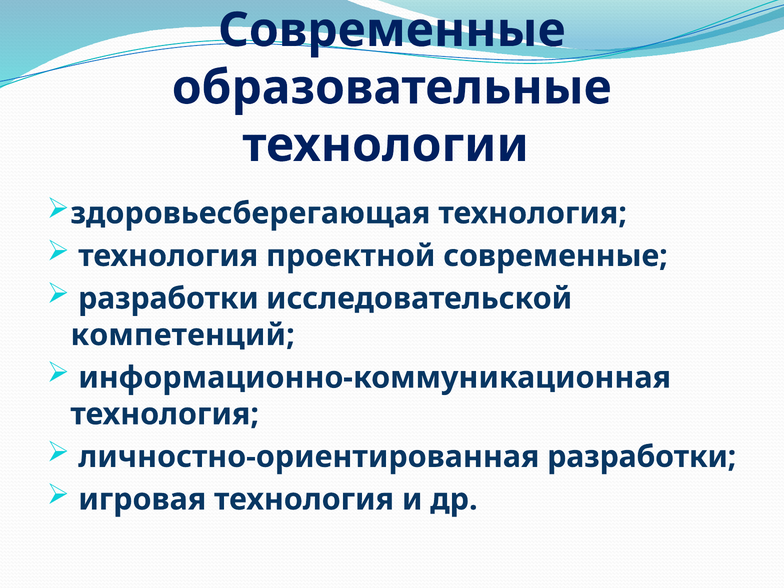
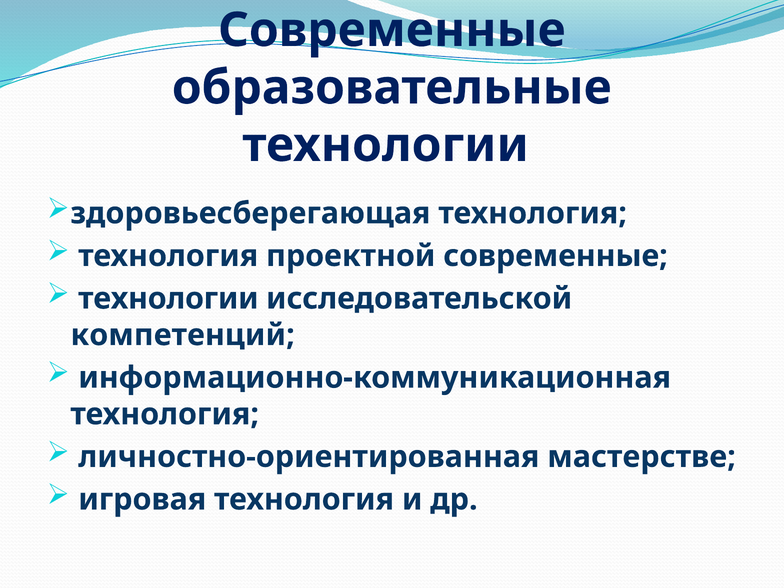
разработки: разработки -> технологии (168, 299)
личностно-ориентированная разработки: разработки -> мастерстве (642, 457)
